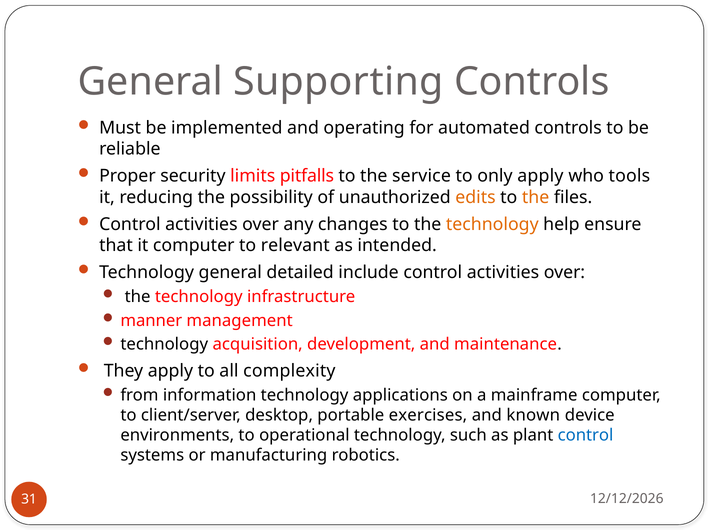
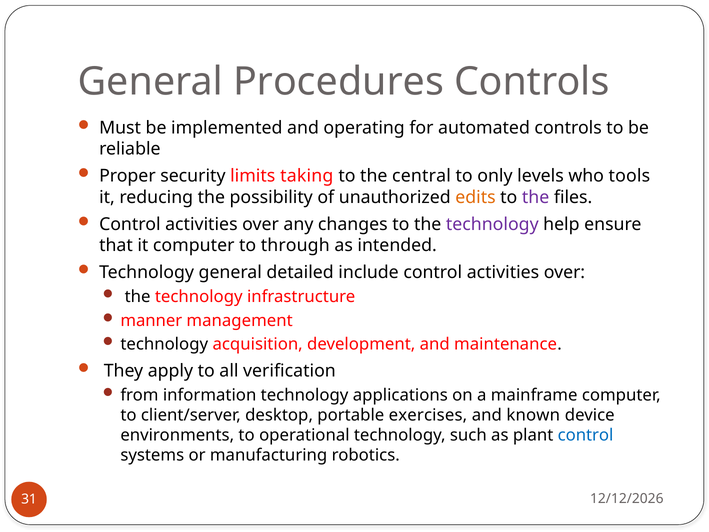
Supporting: Supporting -> Procedures (338, 82)
pitfalls: pitfalls -> taking (307, 176)
service: service -> central (421, 176)
only apply: apply -> levels (540, 176)
the colour: orange -> purple (536, 197)
technology colour: orange -> purple (492, 224)
relevant: relevant -> through (295, 245)
complexity: complexity -> verification (289, 371)
